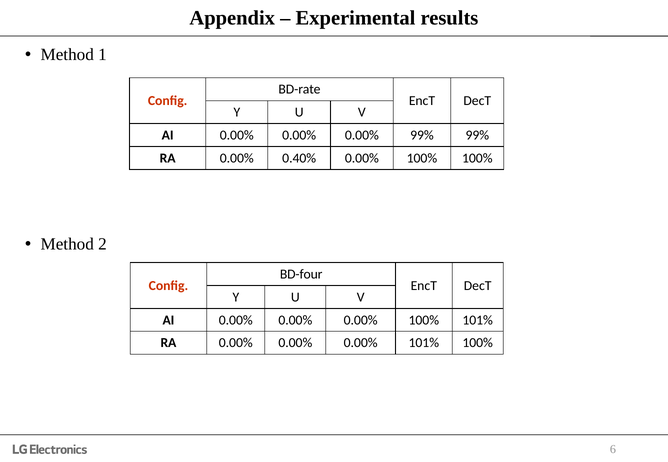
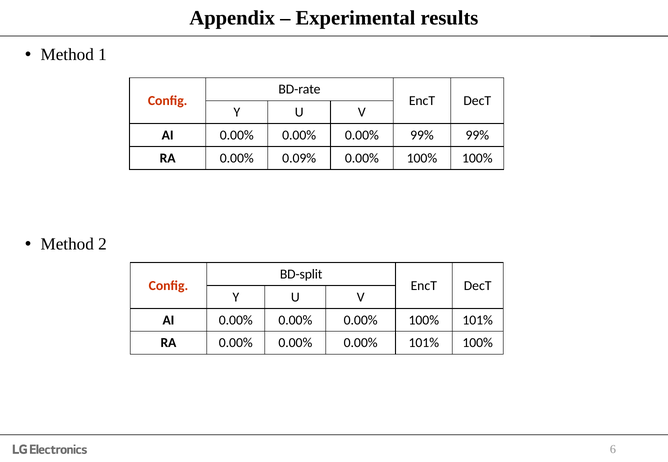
0.40%: 0.40% -> 0.09% (299, 158)
BD-four: BD-four -> BD-split (301, 274)
